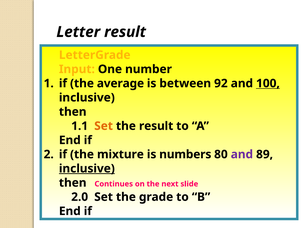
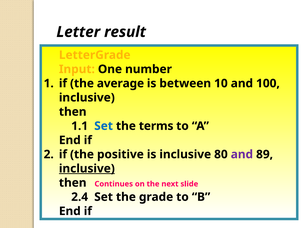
92: 92 -> 10 (221, 84)
100 underline: present -> none (268, 84)
Set colour: orange -> blue (104, 126)
the result: result -> terms (156, 126)
mixture: mixture -> positive (120, 155)
is numbers: numbers -> inclusive (185, 155)
2.0: 2.0 -> 2.4 (80, 198)
